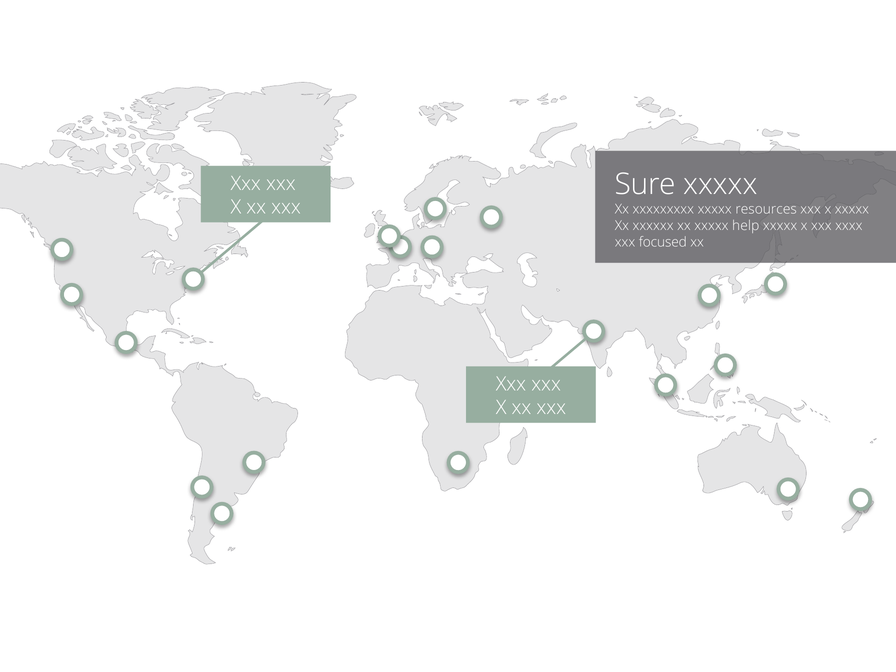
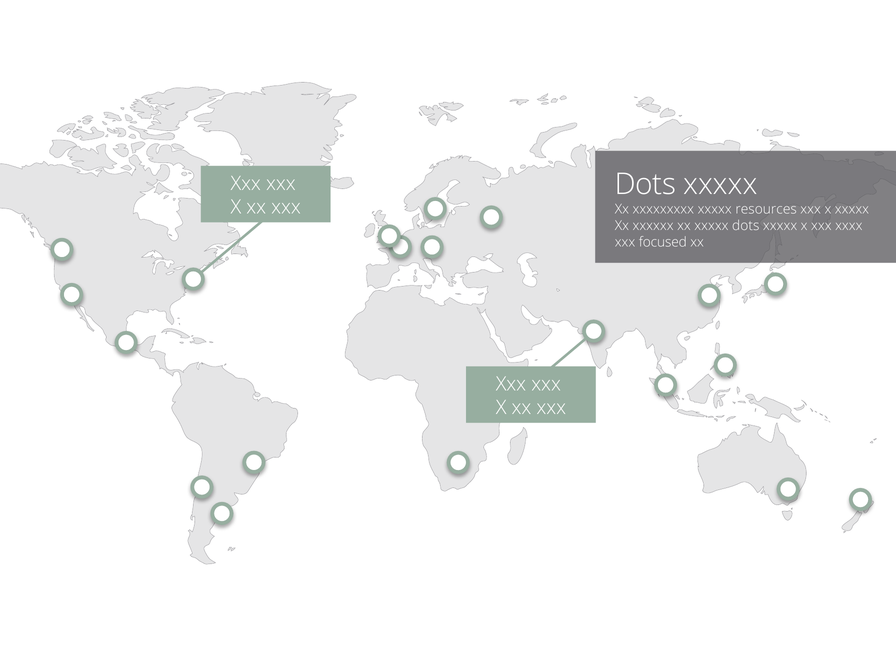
Sure: Sure -> Dots (645, 184)
xxxxx help: help -> dots (746, 226)
